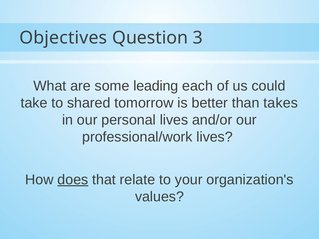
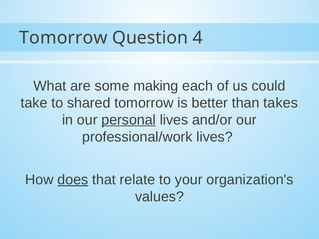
Objectives: Objectives -> Tomorrow (63, 38)
3: 3 -> 4 (198, 38)
leading: leading -> making (156, 86)
personal underline: none -> present (129, 120)
